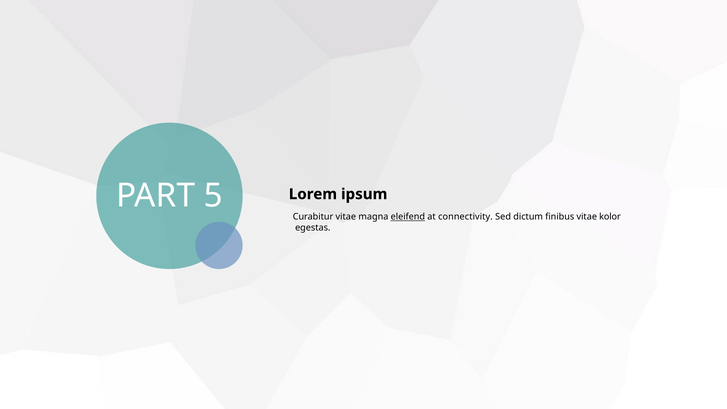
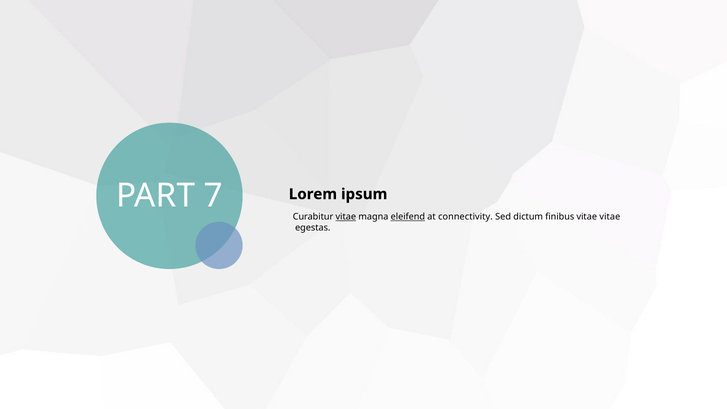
5: 5 -> 7 (213, 196)
vitae underline: none -> present (346, 217)
vitae kolor: kolor -> vitae (610, 217)
